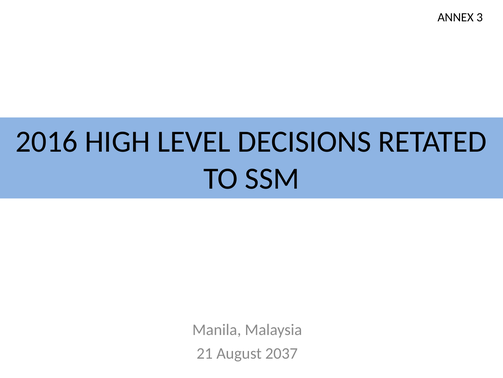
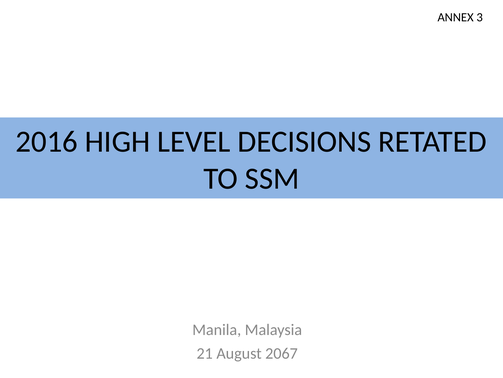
2037: 2037 -> 2067 (282, 353)
